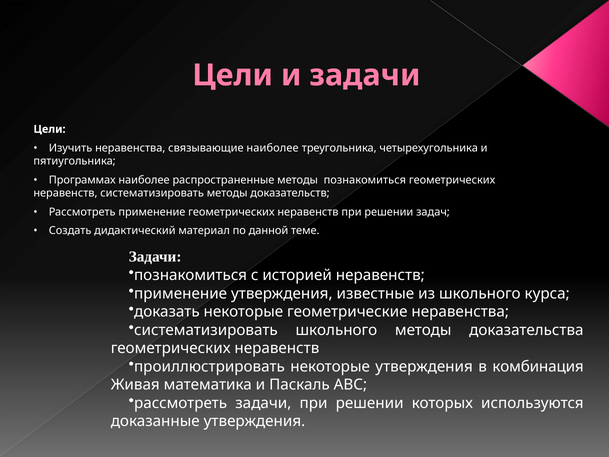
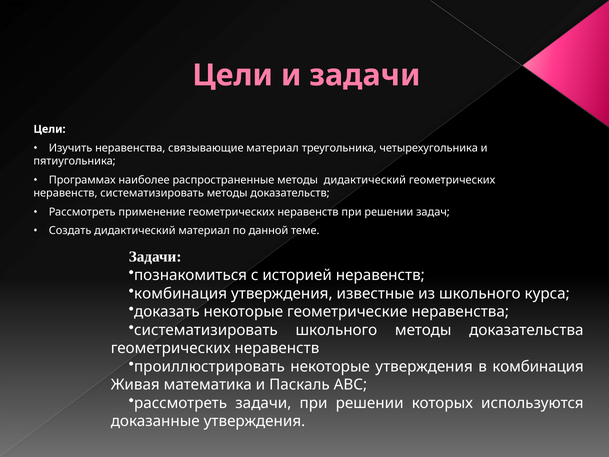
связывающие наиболее: наиболее -> материал (273, 148)
методы познакомиться: познакомиться -> дидактический (365, 180)
применение: применение -> комбинация (181, 293)
